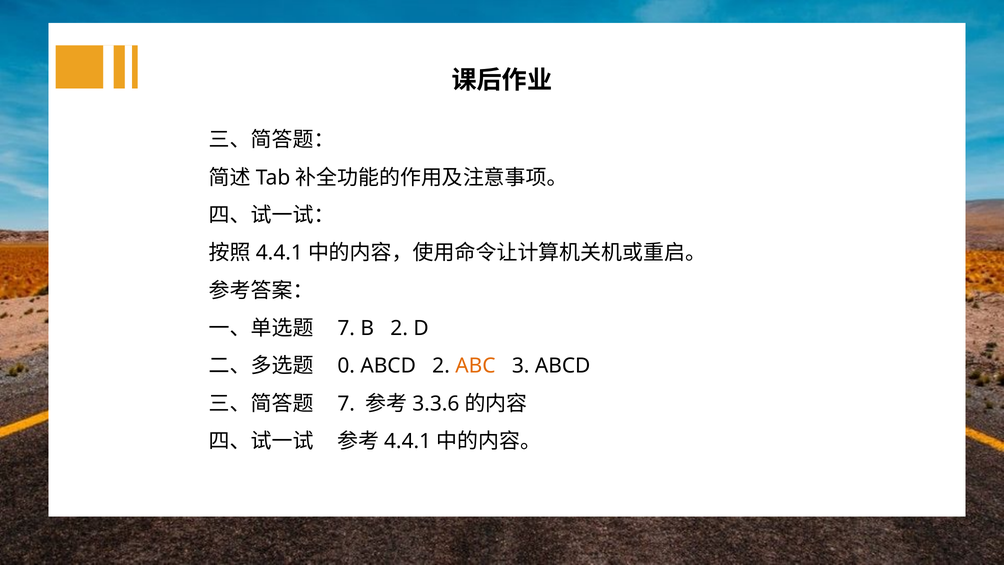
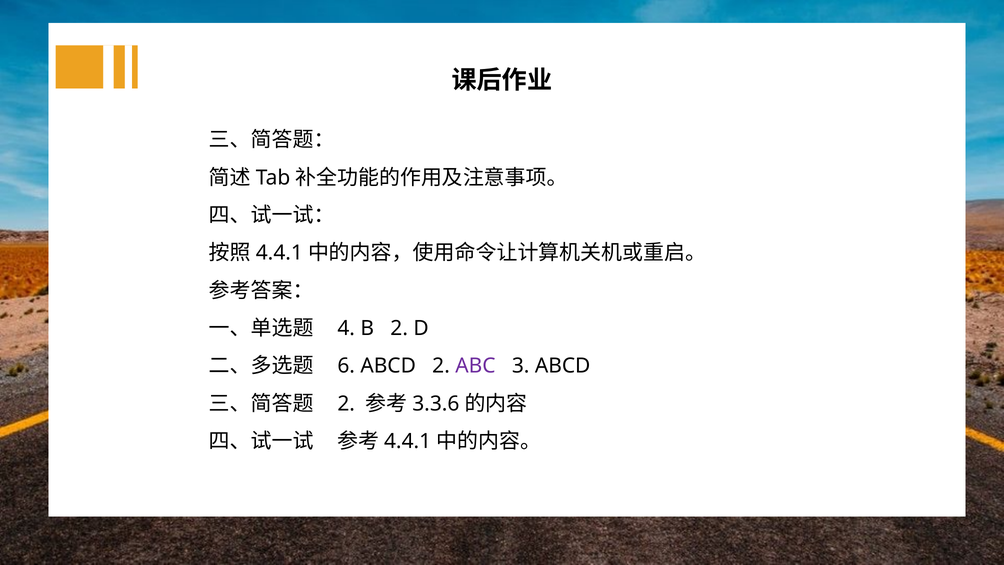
7: 7 -> 4 (346, 328)
0: 0 -> 6 (346, 366)
ABC colour: orange -> purple (475, 366)
7: 7 -> 2 (346, 404)
